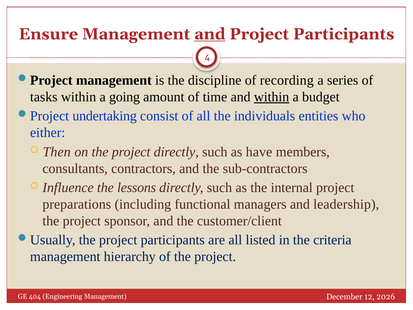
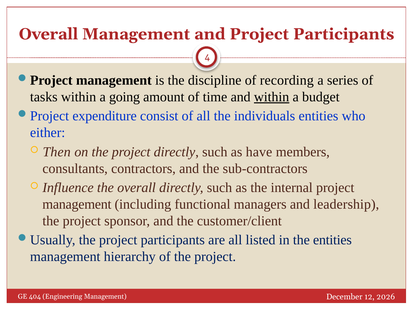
Ensure: Ensure -> Overall (48, 34)
and underline: present -> none (210, 34)
undertaking: undertaking -> expenditure (105, 116)
the lessons: lessons -> overall (137, 188)
preparations: preparations -> management (77, 204)
the criteria: criteria -> entities (332, 240)
